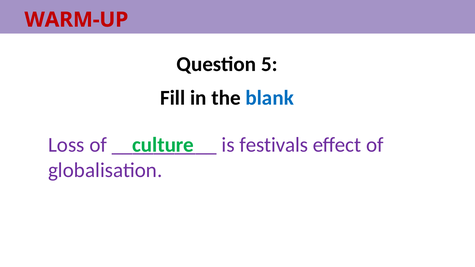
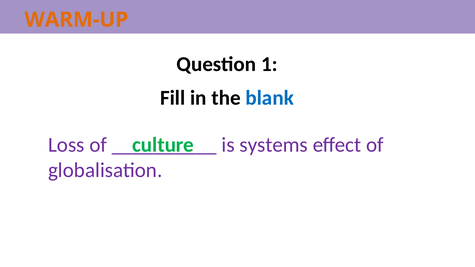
WARM-UP colour: red -> orange (76, 20)
5: 5 -> 1 (269, 64)
festivals: festivals -> systems (274, 145)
